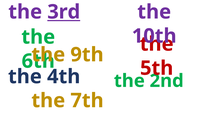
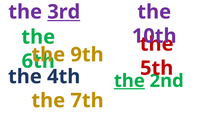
the underline: none -> present (129, 81)
